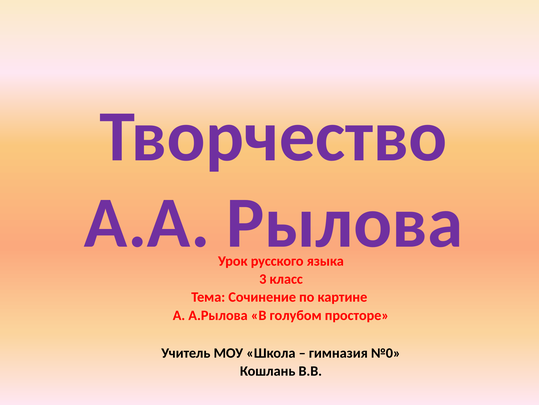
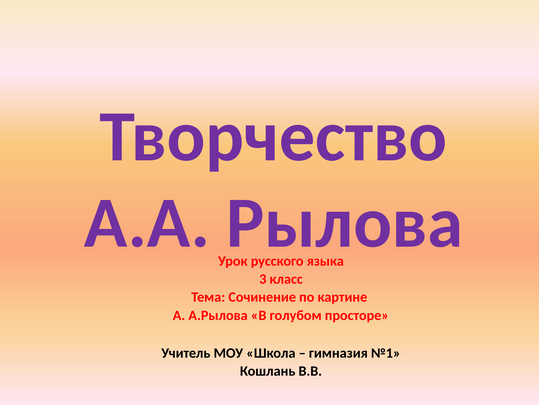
№0: №0 -> №1 (386, 353)
